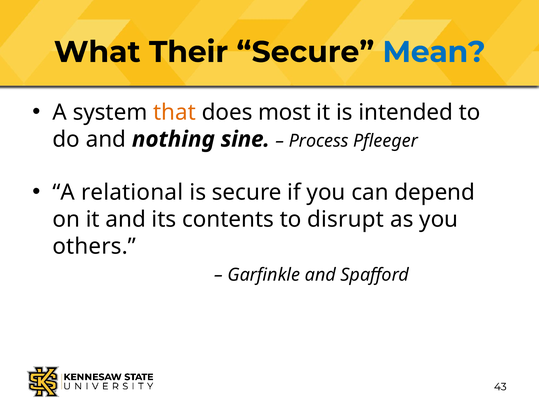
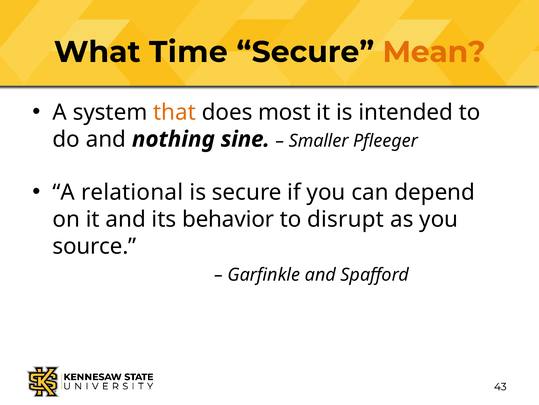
Their: Their -> Time (188, 52)
Mean colour: blue -> orange (434, 52)
Process: Process -> Smaller (319, 140)
contents: contents -> behavior (228, 219)
others: others -> source (94, 246)
